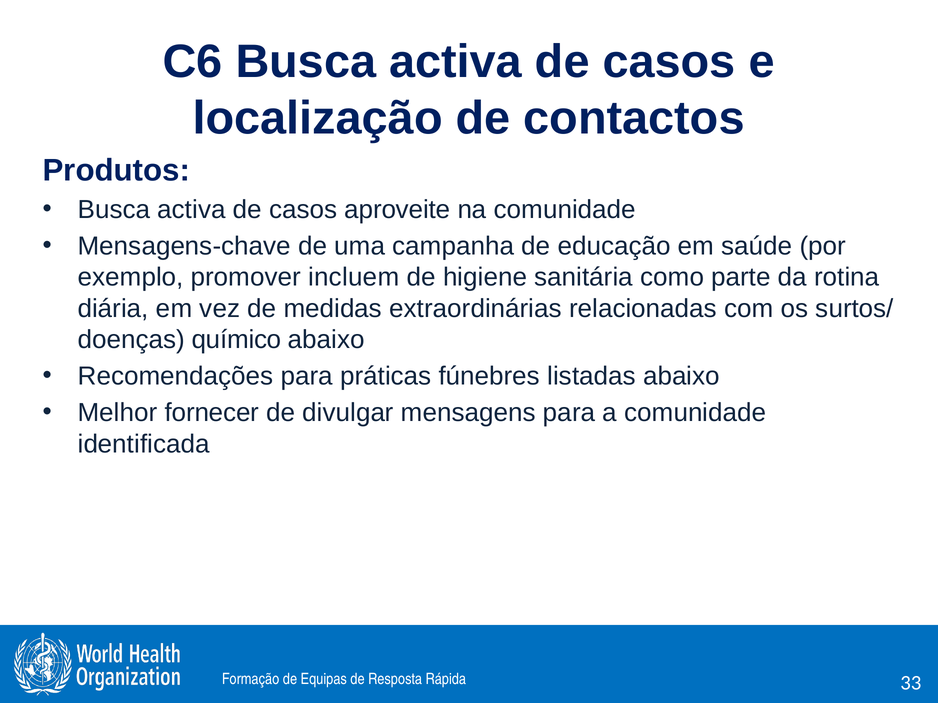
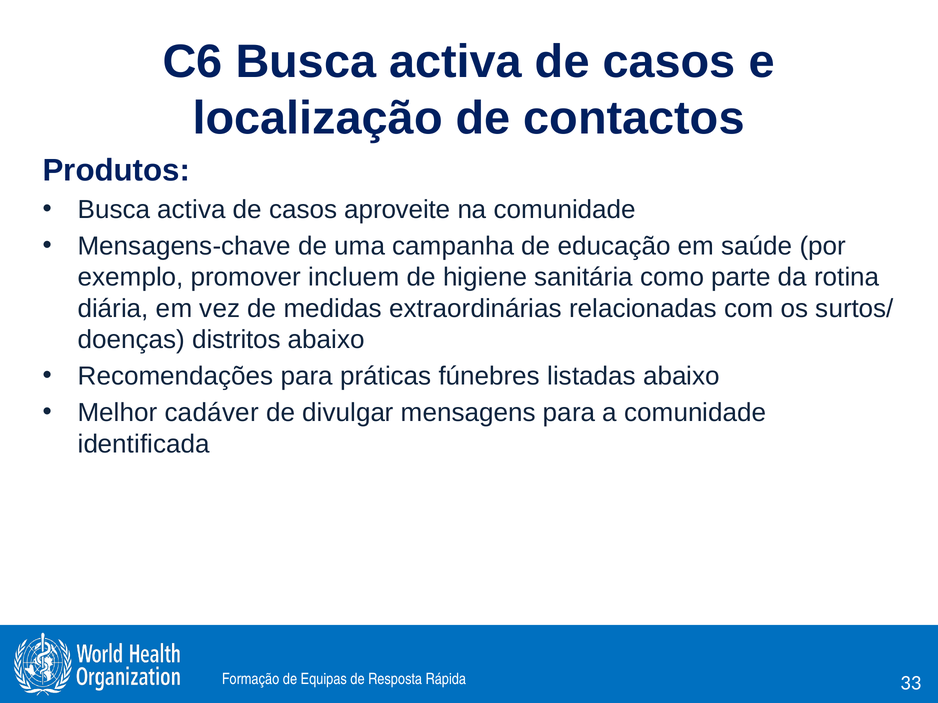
químico: químico -> distritos (237, 340)
fornecer: fornecer -> cadáver (212, 413)
